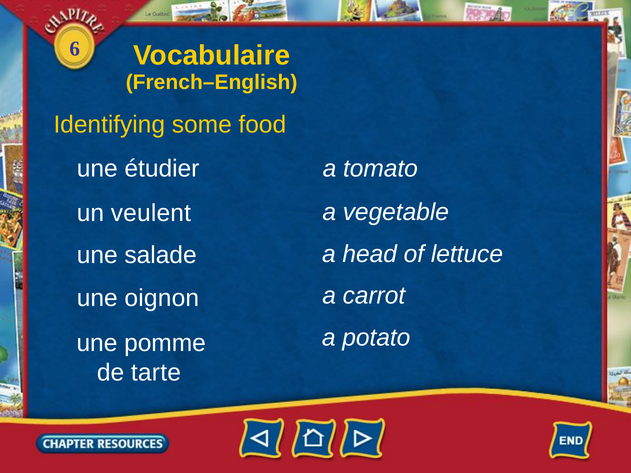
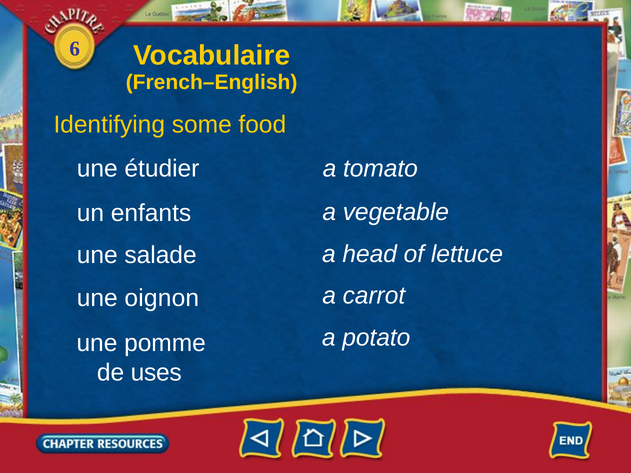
veulent: veulent -> enfants (151, 213)
tarte: tarte -> uses (156, 373)
